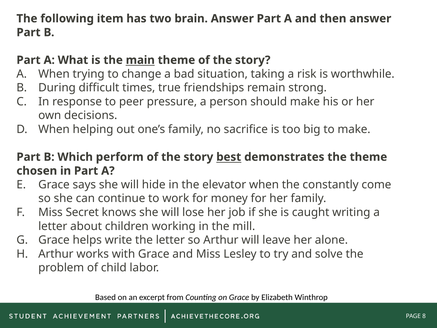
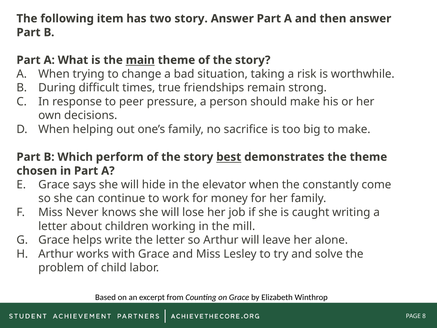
two brain: brain -> story (191, 19)
Secret: Secret -> Never (82, 212)
